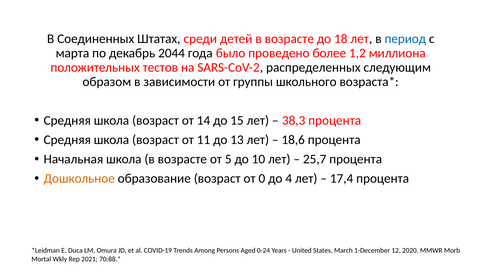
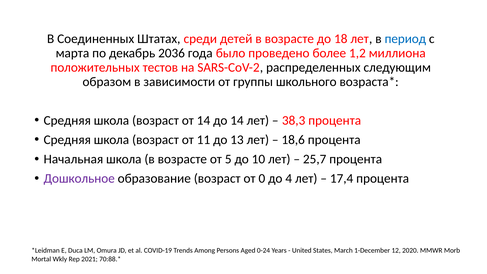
2044: 2044 -> 2036 (172, 53)
до 15: 15 -> 14 (237, 120)
Дошкольное colour: orange -> purple (79, 178)
